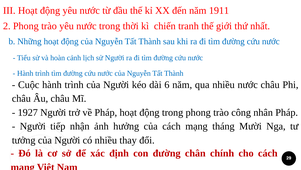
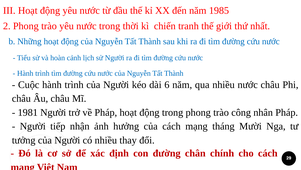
1911: 1911 -> 1985 (219, 11)
1927: 1927 -> 1981 (28, 112)
